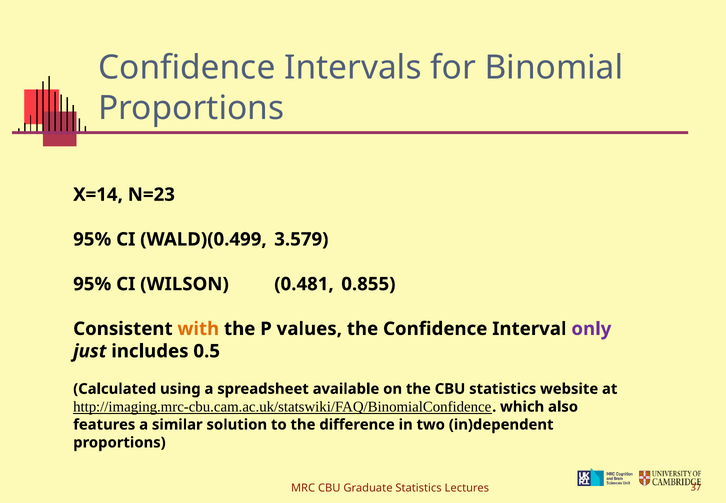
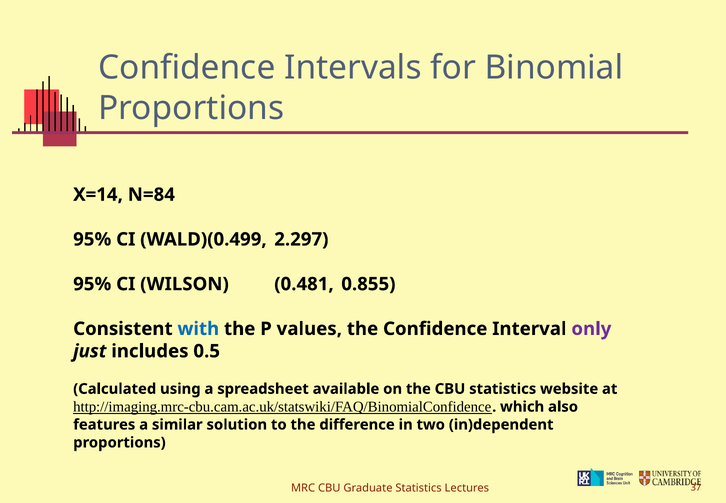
N=23: N=23 -> N=84 (151, 195)
3.579: 3.579 -> 2.297 (301, 239)
with colour: orange -> blue (198, 329)
